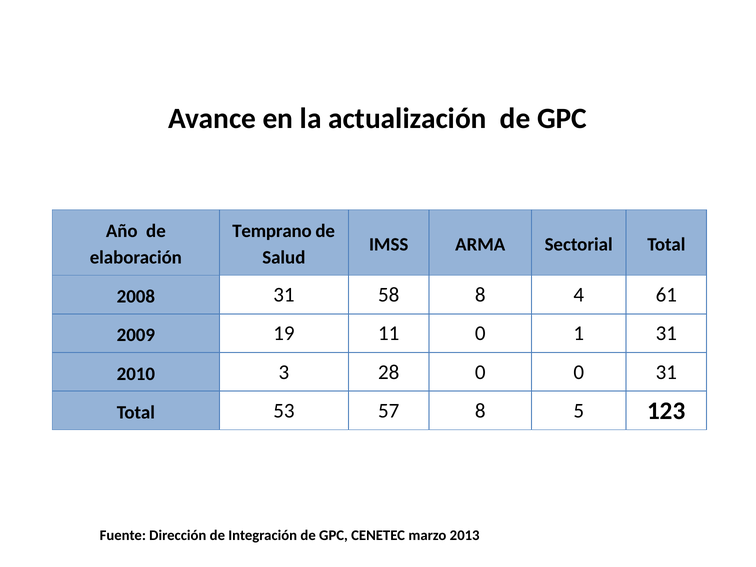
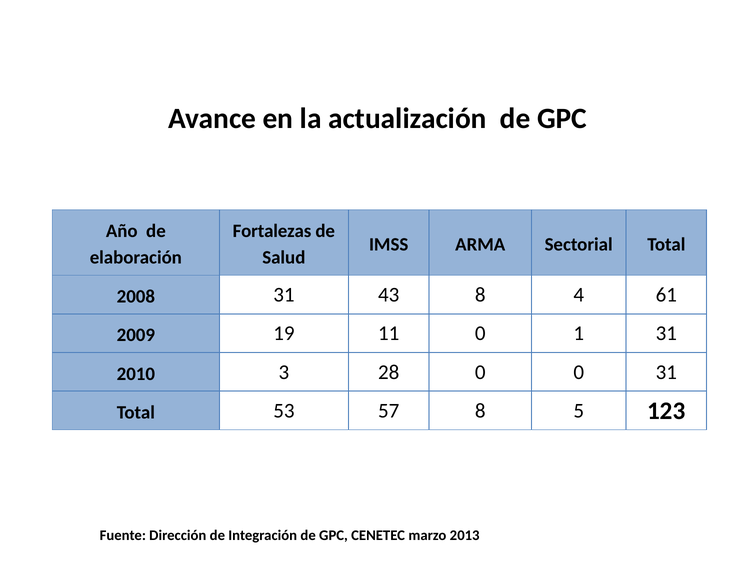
Temprano: Temprano -> Fortalezas (272, 231)
58: 58 -> 43 (389, 295)
